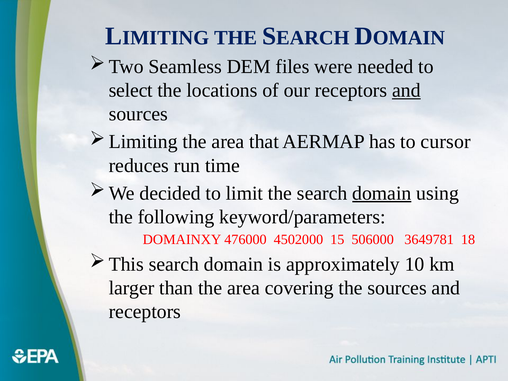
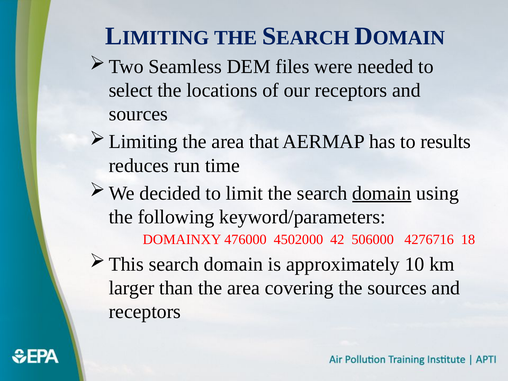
and underline: present -> none (406, 90)
cursor: cursor -> results (446, 142)
15: 15 -> 42 (337, 240)
3649781: 3649781 -> 4276716 (429, 240)
